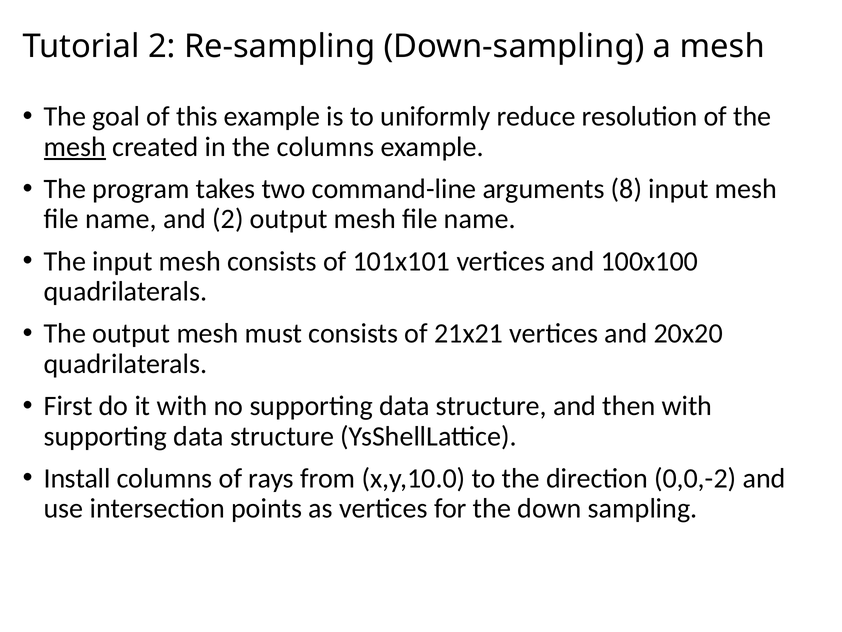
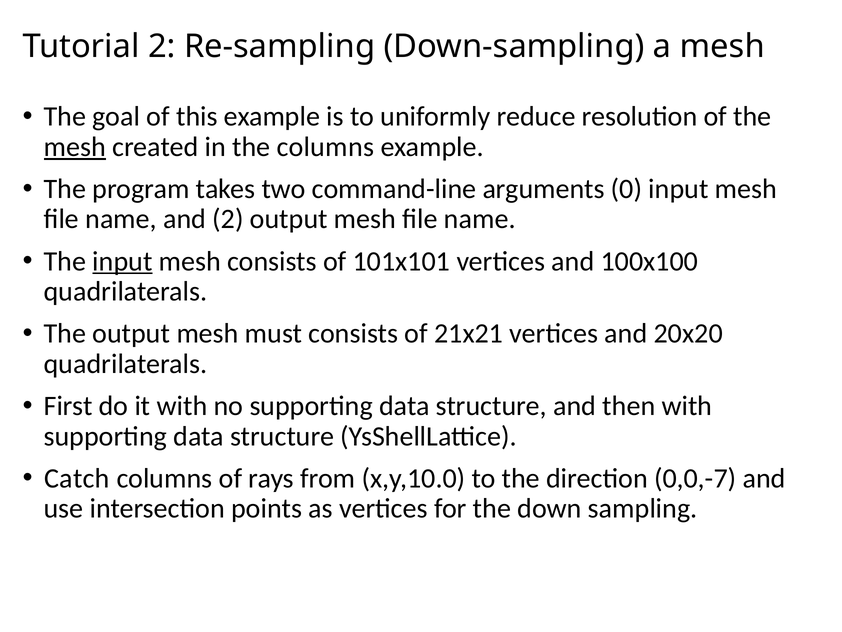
8: 8 -> 0 (626, 189)
input underline: none -> present (122, 261)
Install: Install -> Catch (77, 478)
0,0,-2: 0,0,-2 -> 0,0,-7 (695, 478)
